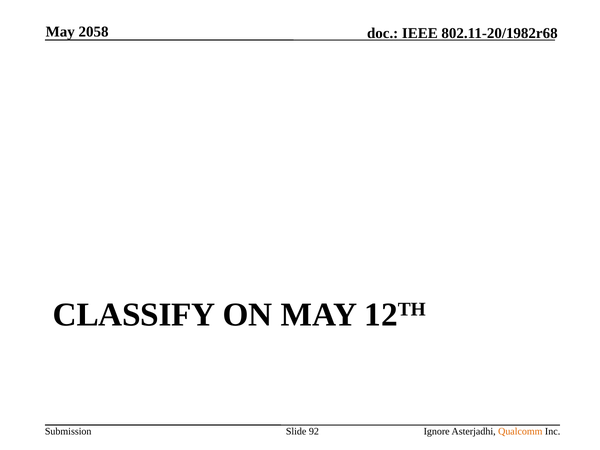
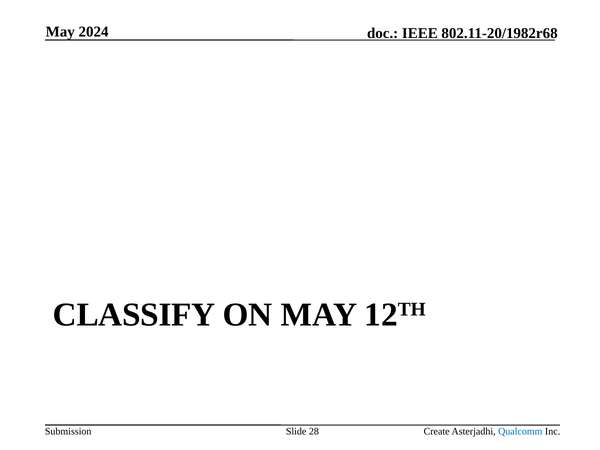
2058: 2058 -> 2024 (94, 32)
92: 92 -> 28 (314, 432)
Ignore: Ignore -> Create (437, 432)
Qualcomm colour: orange -> blue (520, 432)
